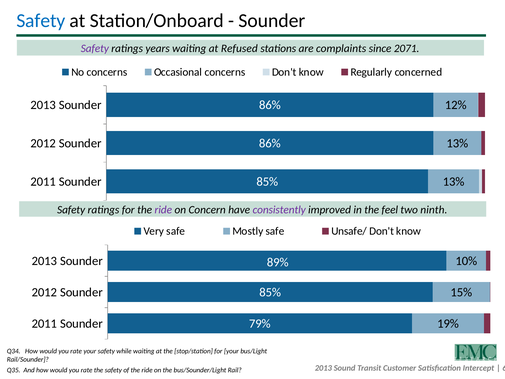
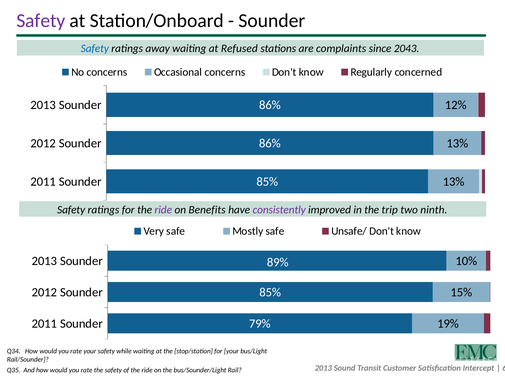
Safety colour: blue -> purple (41, 21)
Safety colour: purple -> blue (95, 48)
years: years -> away (158, 48)
2071: 2071 -> 2043 (407, 48)
Concern: Concern -> Benefits (207, 210)
feel: feel -> trip (390, 210)
